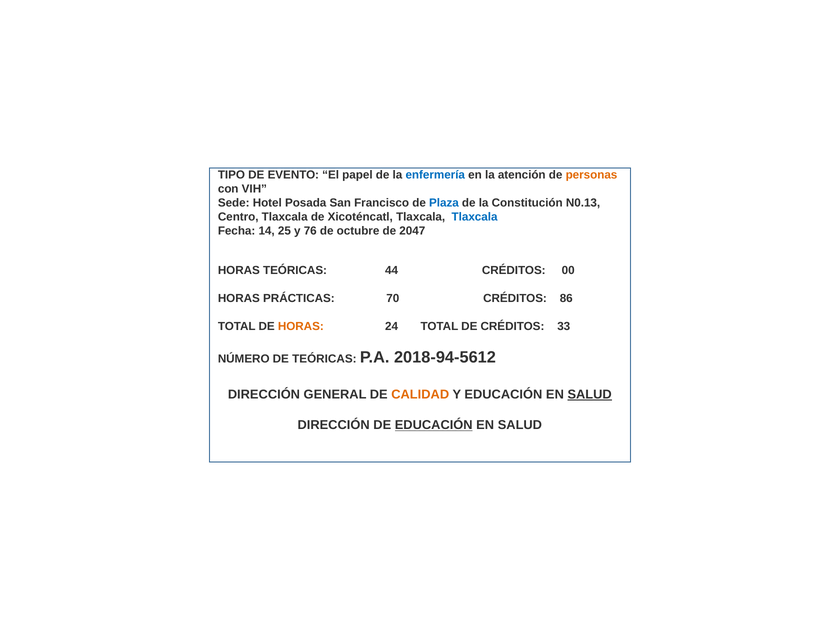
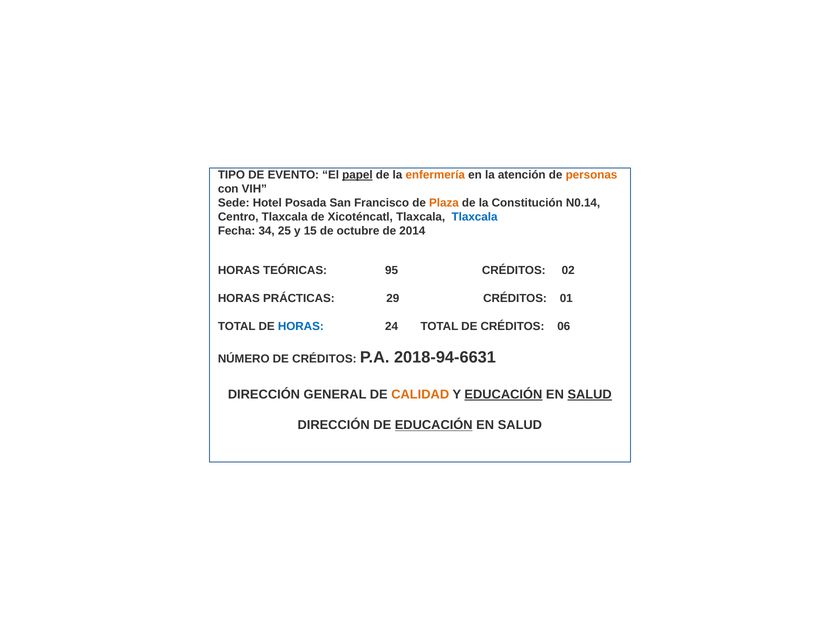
papel underline: none -> present (357, 175)
enfermería colour: blue -> orange (435, 175)
Plaza colour: blue -> orange (444, 203)
N0.13: N0.13 -> N0.14 (583, 203)
14: 14 -> 34 (267, 231)
76: 76 -> 15 (310, 231)
2047: 2047 -> 2014 (412, 231)
44: 44 -> 95 (392, 270)
00: 00 -> 02 (568, 270)
70: 70 -> 29 (393, 298)
86: 86 -> 01 (566, 298)
HORAS colour: orange -> blue (301, 326)
33: 33 -> 06 (564, 326)
NÚMERO DE TEÓRICAS: TEÓRICAS -> CRÉDITOS (324, 359)
2018-94-5612: 2018-94-5612 -> 2018-94-6631 (445, 357)
EDUCACIÓN underline: none -> present (503, 394)
